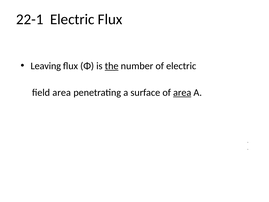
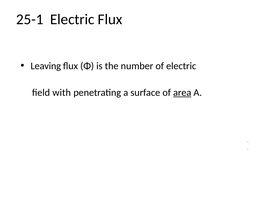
22-1: 22-1 -> 25-1 (30, 19)
the underline: present -> none (112, 66)
field area: area -> with (62, 92)
